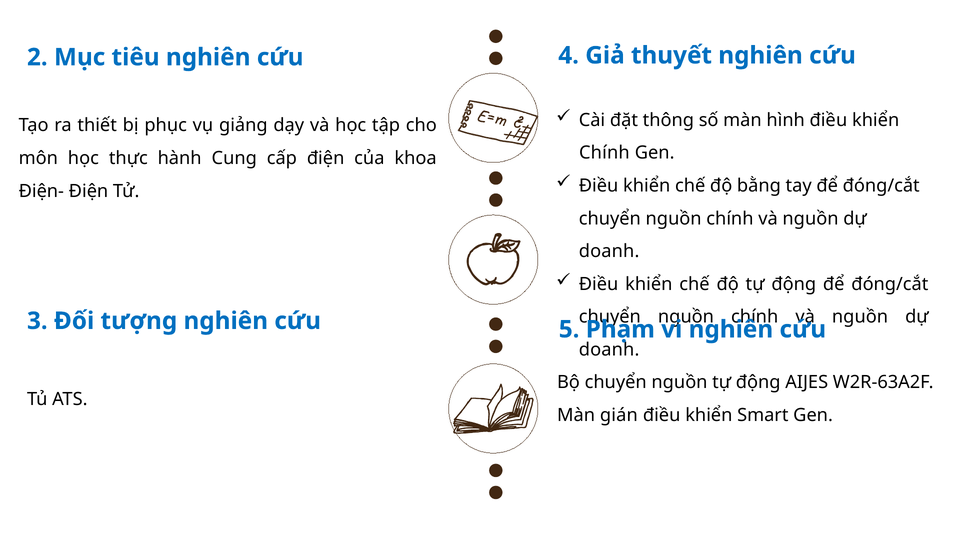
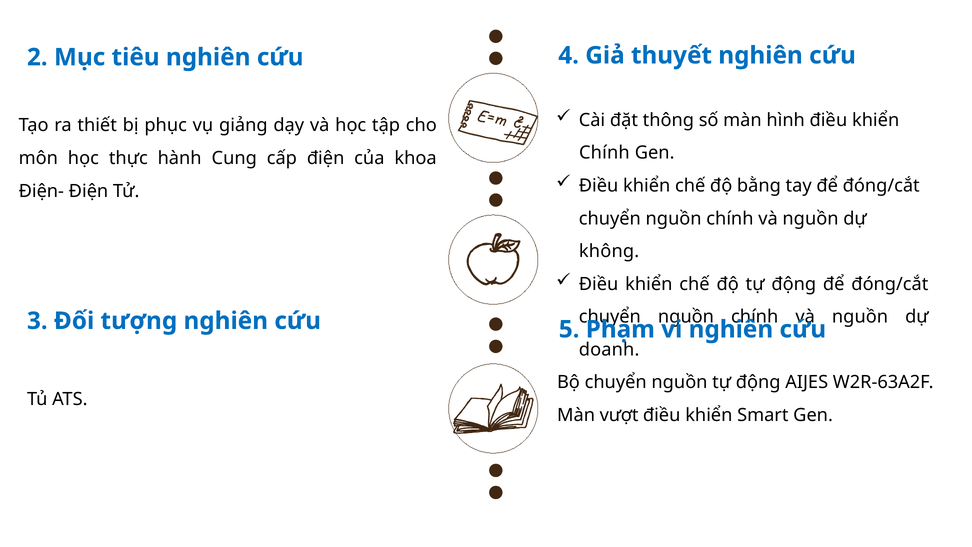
doanh: doanh -> không (609, 251)
gián: gián -> vượt (619, 415)
